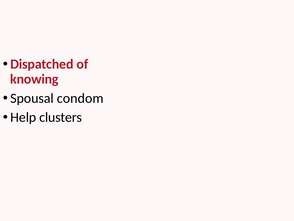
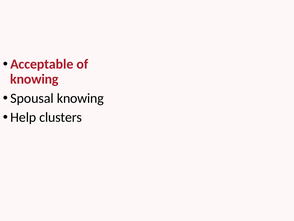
Dispatched: Dispatched -> Acceptable (42, 64)
Spousal condom: condom -> knowing (80, 98)
